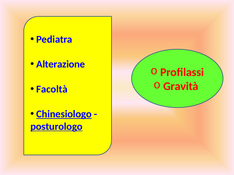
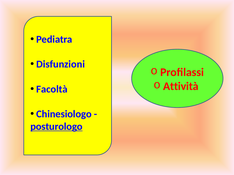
Alterazione: Alterazione -> Disfunzioni (61, 64)
Gravità: Gravità -> Attività (181, 86)
Chinesiologo underline: present -> none (64, 114)
